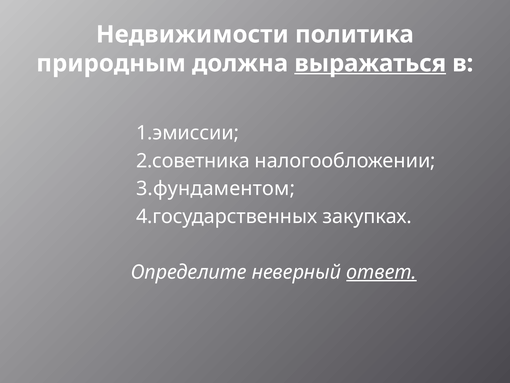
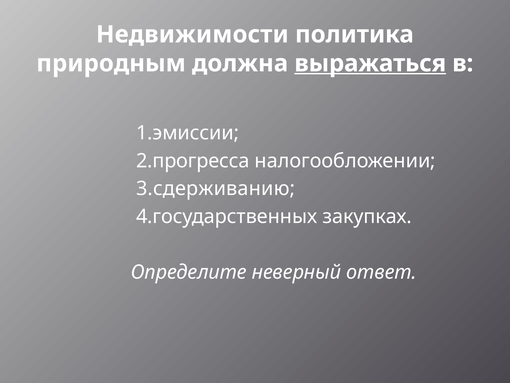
2.советника: 2.советника -> 2.прогресса (193, 161)
3.фундаментом: 3.фундаментом -> 3.сдерживанию (216, 188)
ответ underline: present -> none (381, 272)
